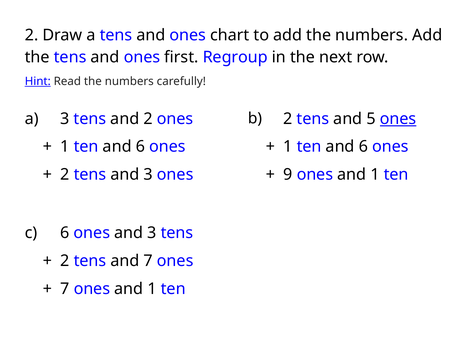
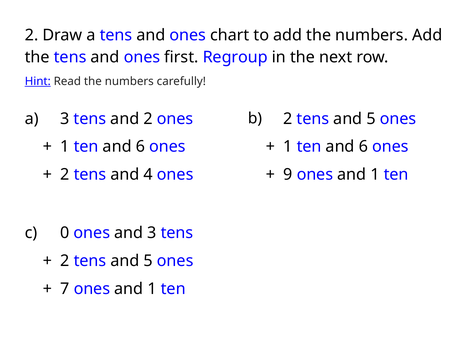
ones underline: present -> none (398, 119)
tens and 3: 3 -> 4 (148, 174)
6: 6 -> 0 (65, 233)
7: 7 -> 5 (148, 261)
